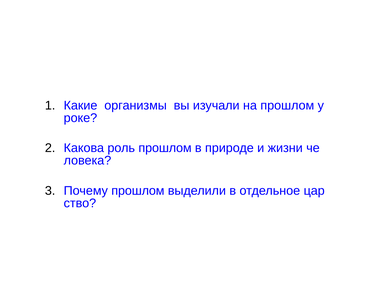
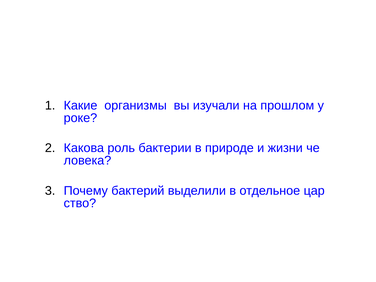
роль прошлом: прошлом -> бактерии (165, 148)
Почему прошлом: прошлом -> бактерий (138, 191)
